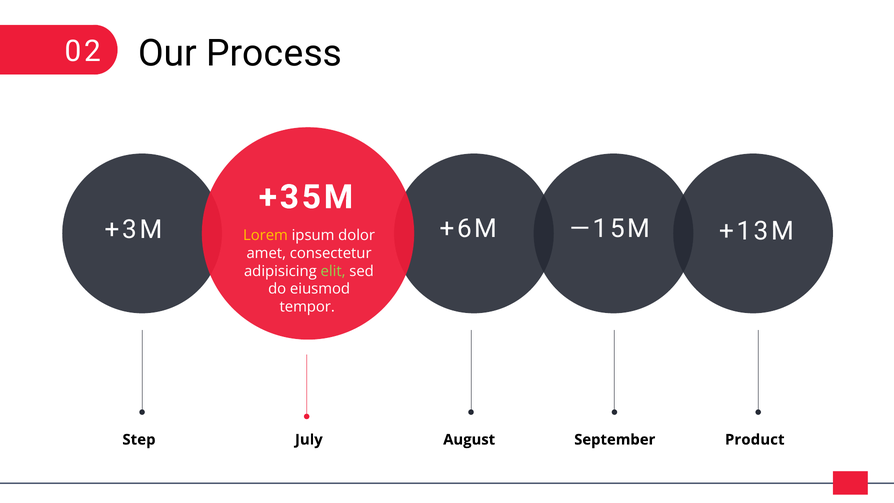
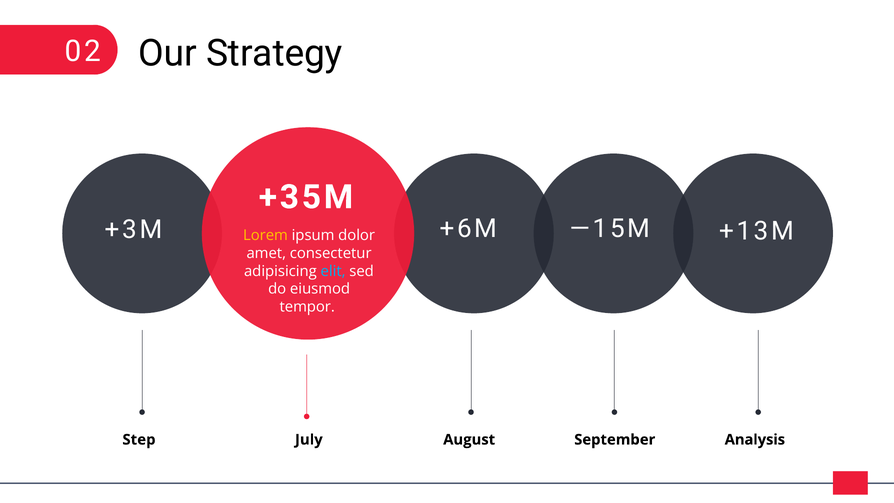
Process: Process -> Strategy (274, 53)
elit colour: light green -> light blue (333, 271)
Product: Product -> Analysis (755, 440)
